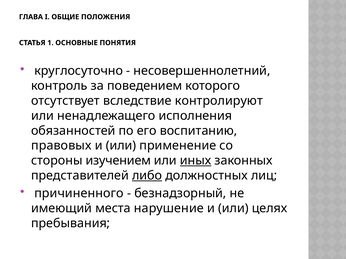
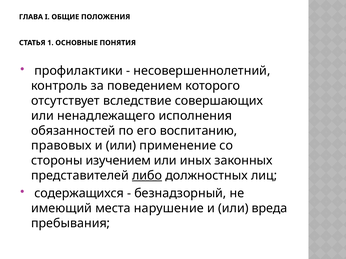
круглосуточно: круглосуточно -> профилактики (79, 71)
контролируют: контролируют -> совершающих (219, 101)
иных underline: present -> none (196, 161)
причиненного: причиненного -> содержащихся (79, 194)
целях: целях -> вреда (270, 209)
